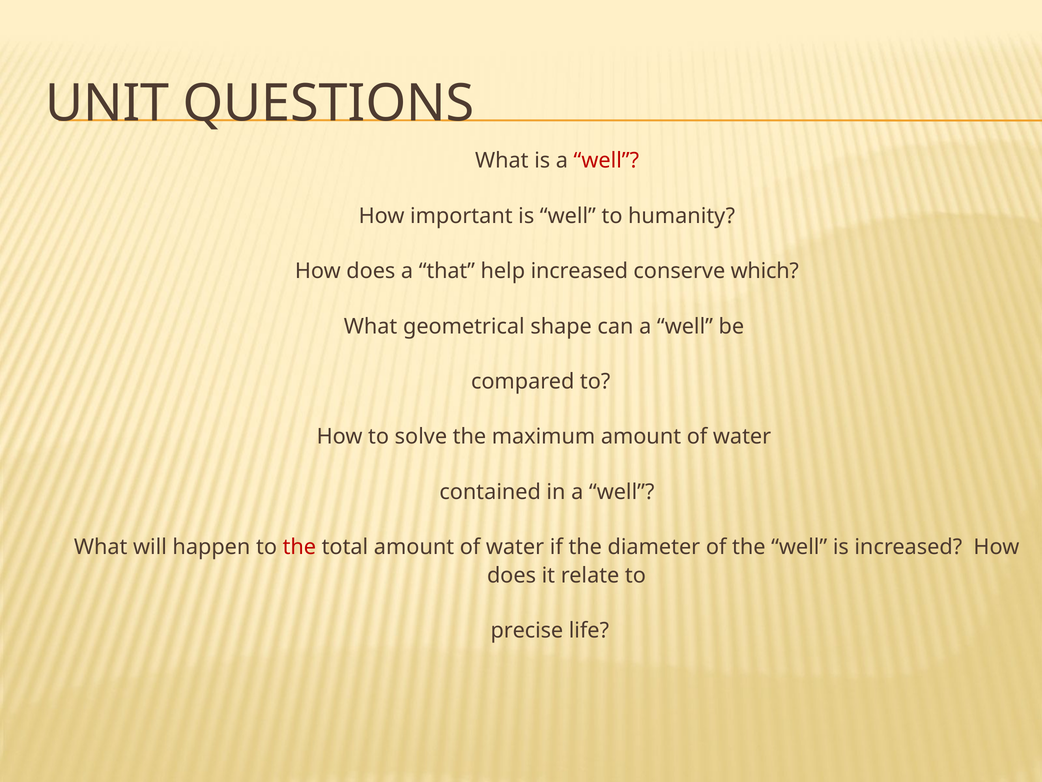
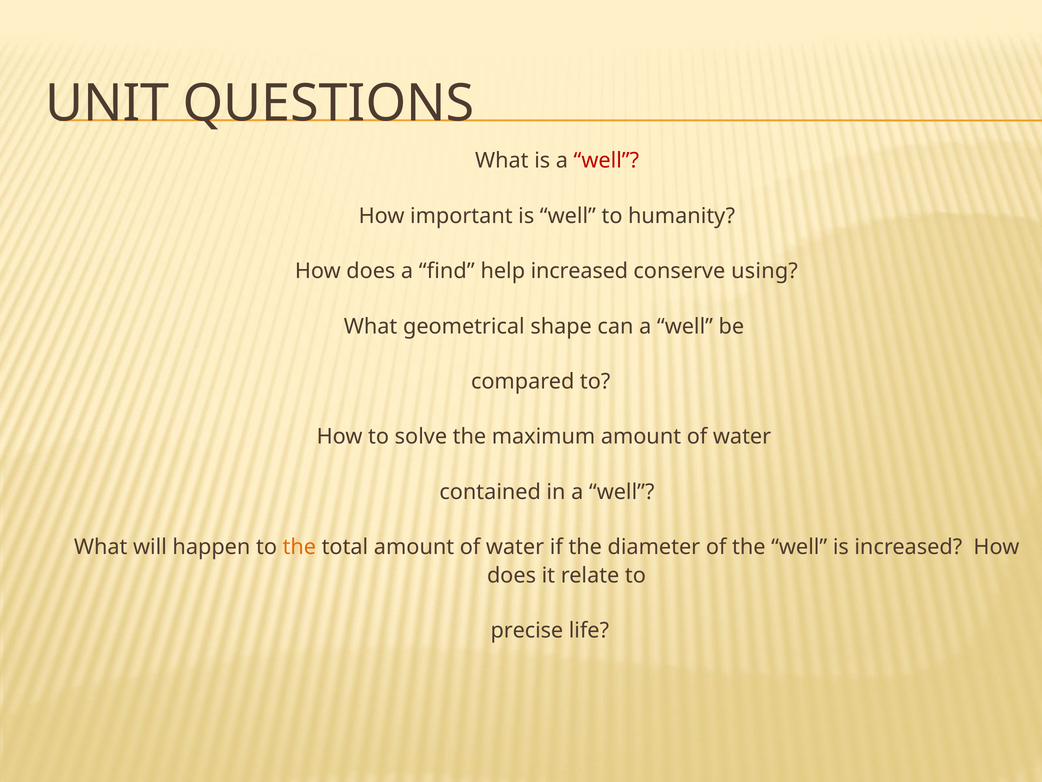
that: that -> find (447, 271)
which: which -> using (765, 271)
the colour: red -> orange (299, 547)
